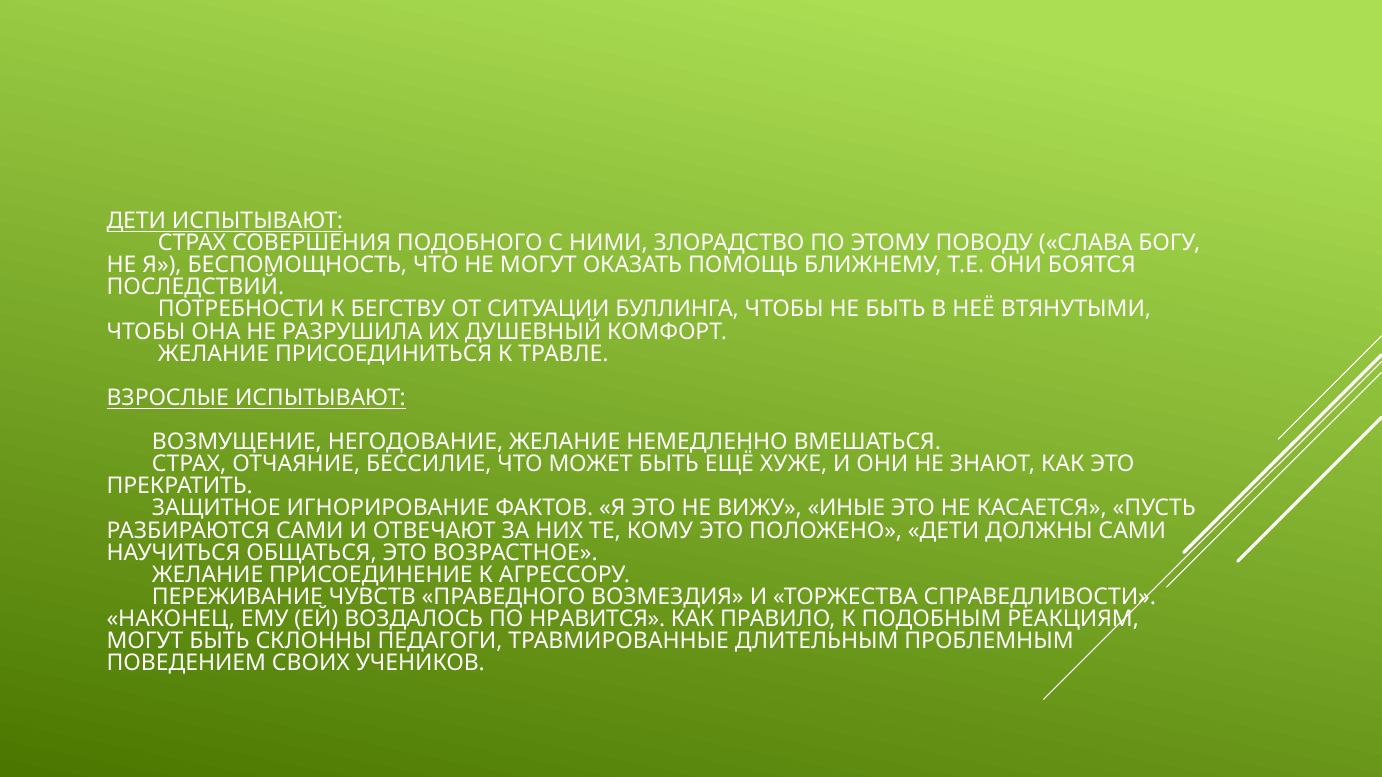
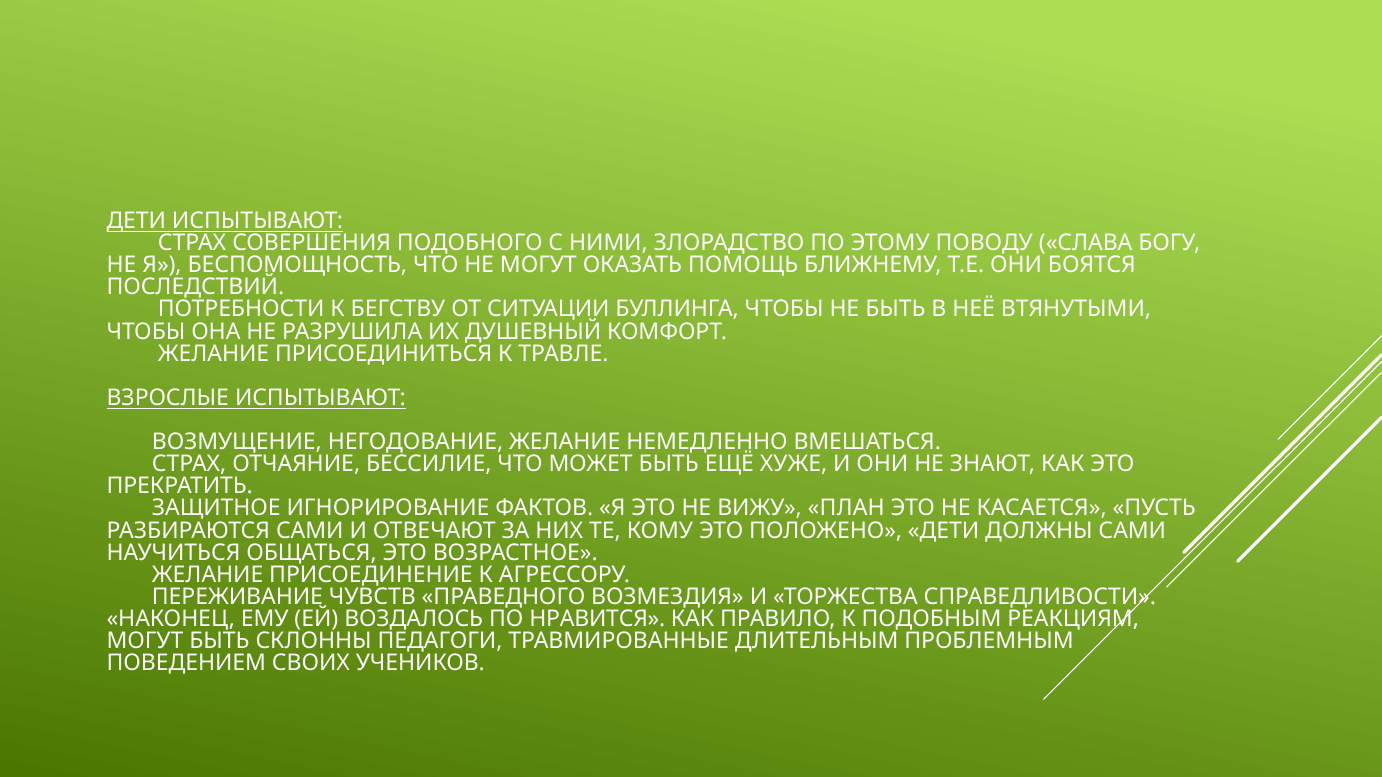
ИНЫЕ: ИНЫЕ -> ПЛАН (846, 509)
